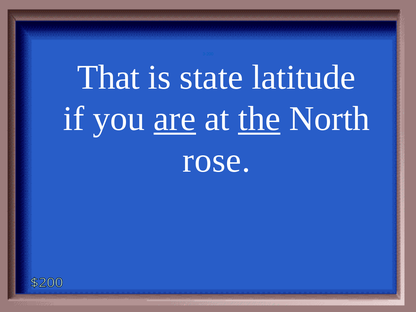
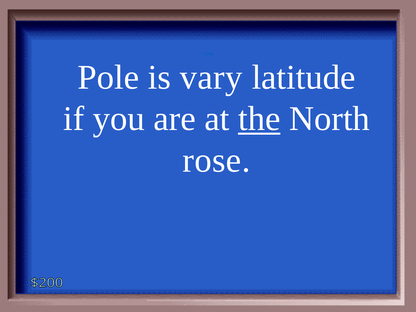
That: That -> Pole (108, 77)
state: state -> vary (211, 77)
are underline: present -> none (175, 119)
